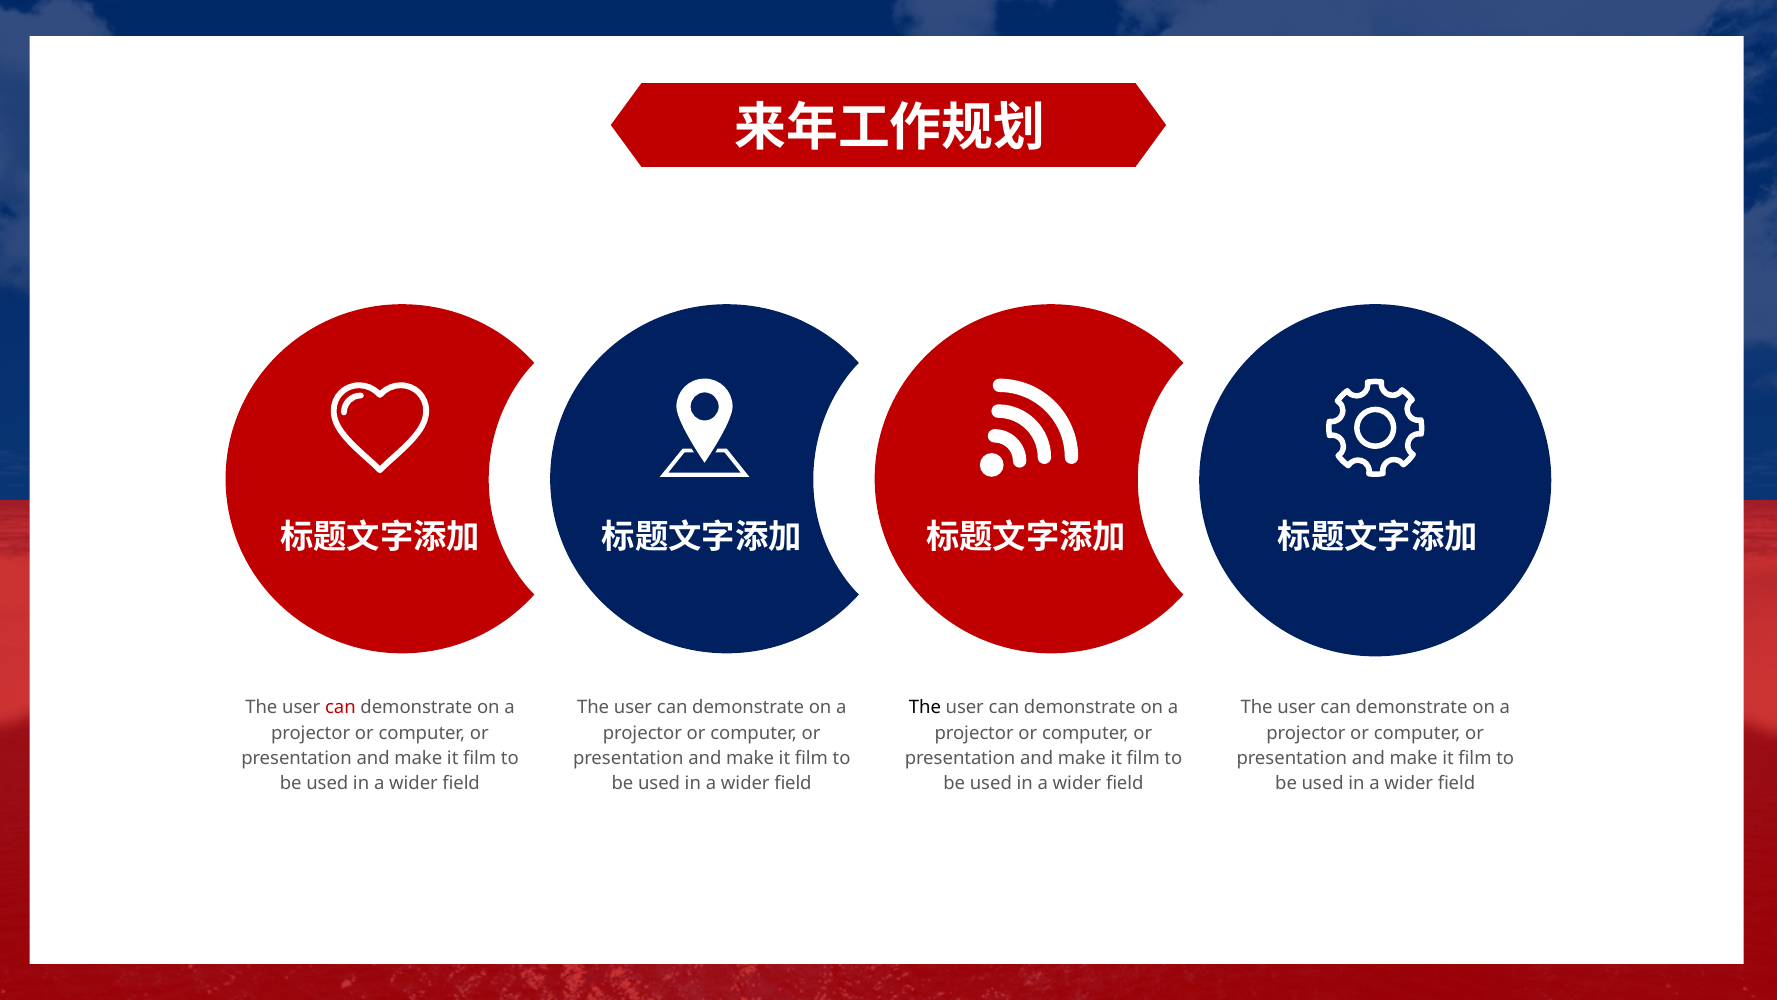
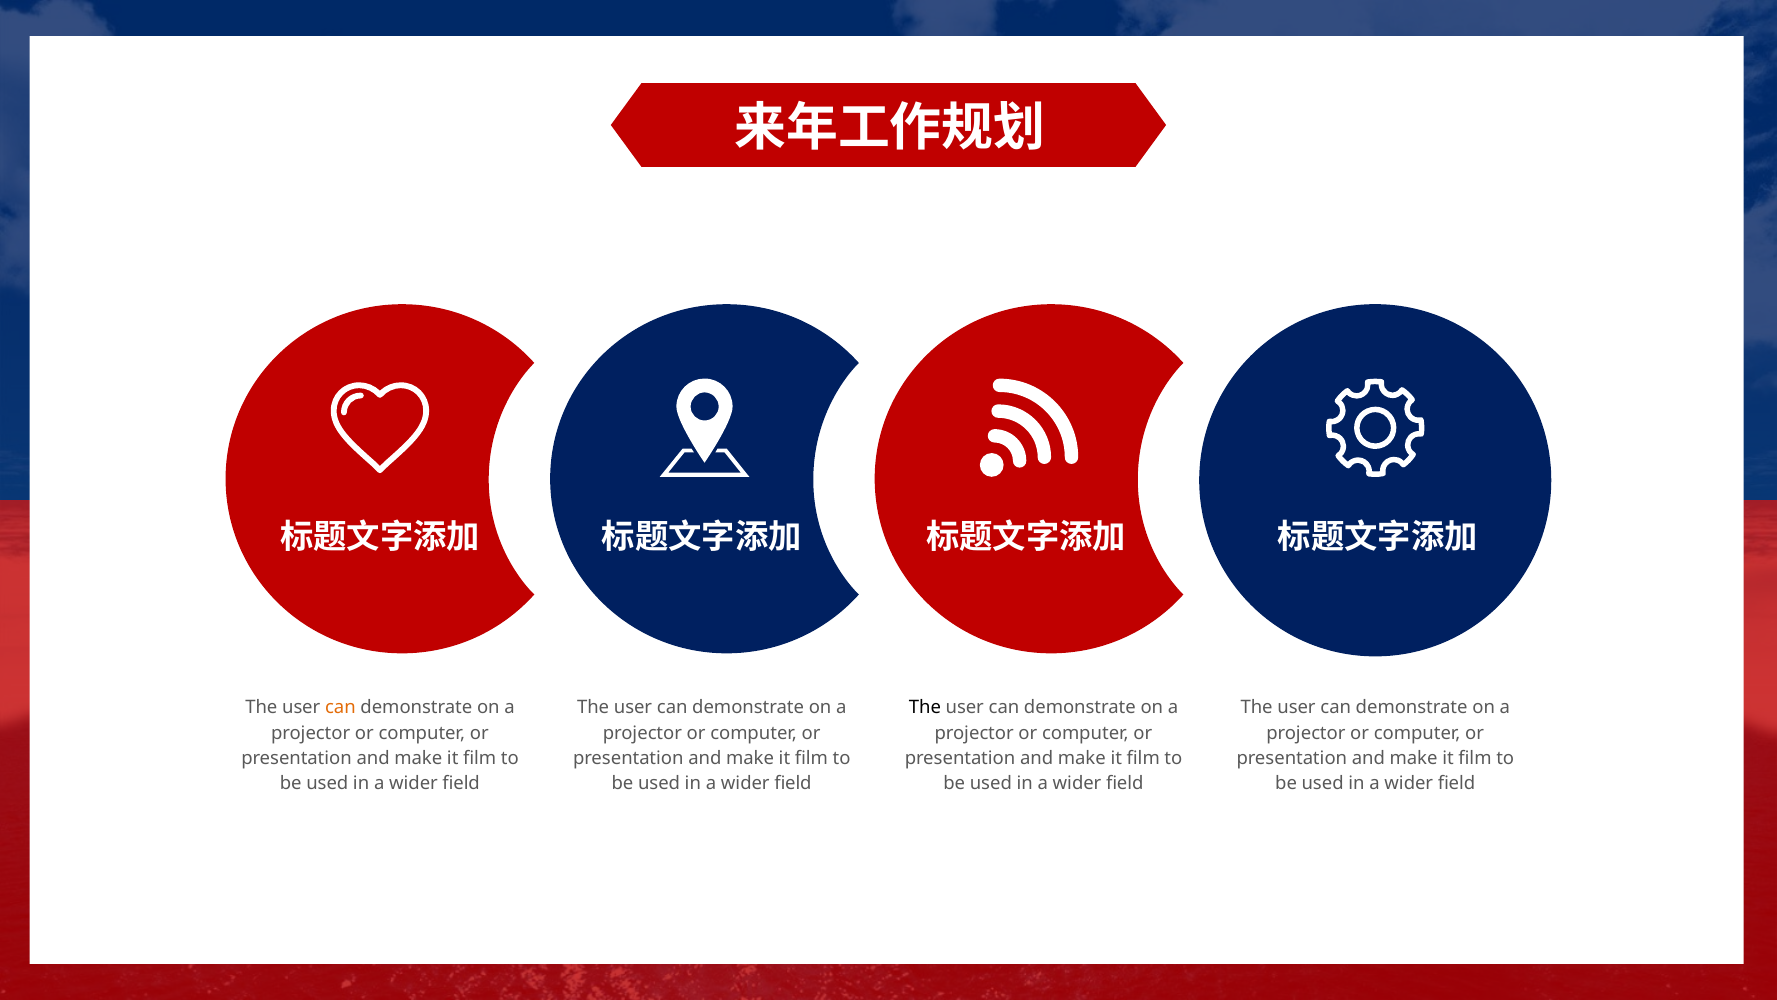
can colour: red -> orange (340, 707)
